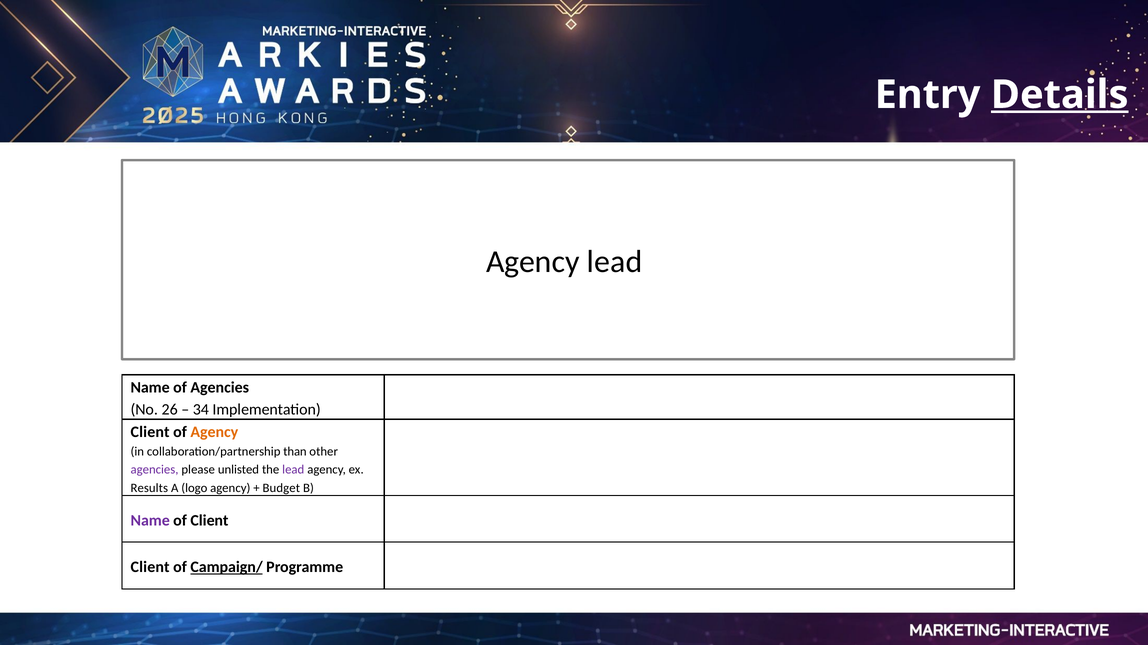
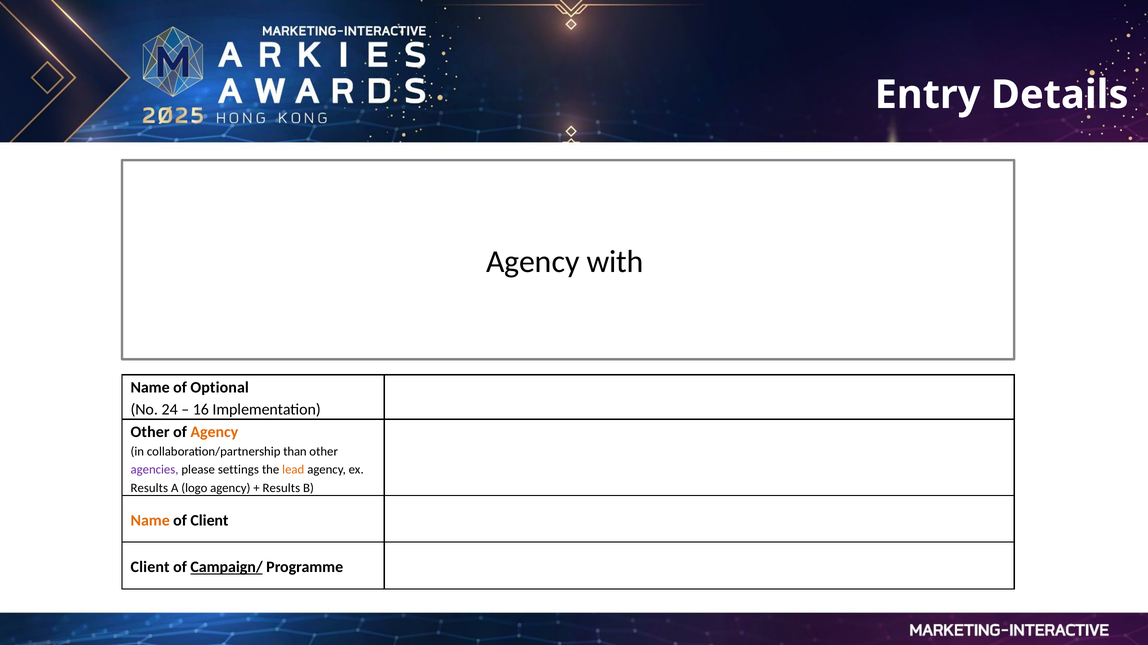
Details underline: present -> none (1060, 95)
Agency lead: lead -> with (615, 262)
of Agencies: Agencies -> Optional (220, 388)
26: 26 -> 24 (170, 410)
34: 34 -> 16 (201, 410)
Client: Client -> Other (150, 432)
unlisted: unlisted -> settings (238, 470)
lead colour: purple -> orange (293, 470)
Budget: Budget -> Results (281, 488)
Name colour: purple -> orange (150, 521)
